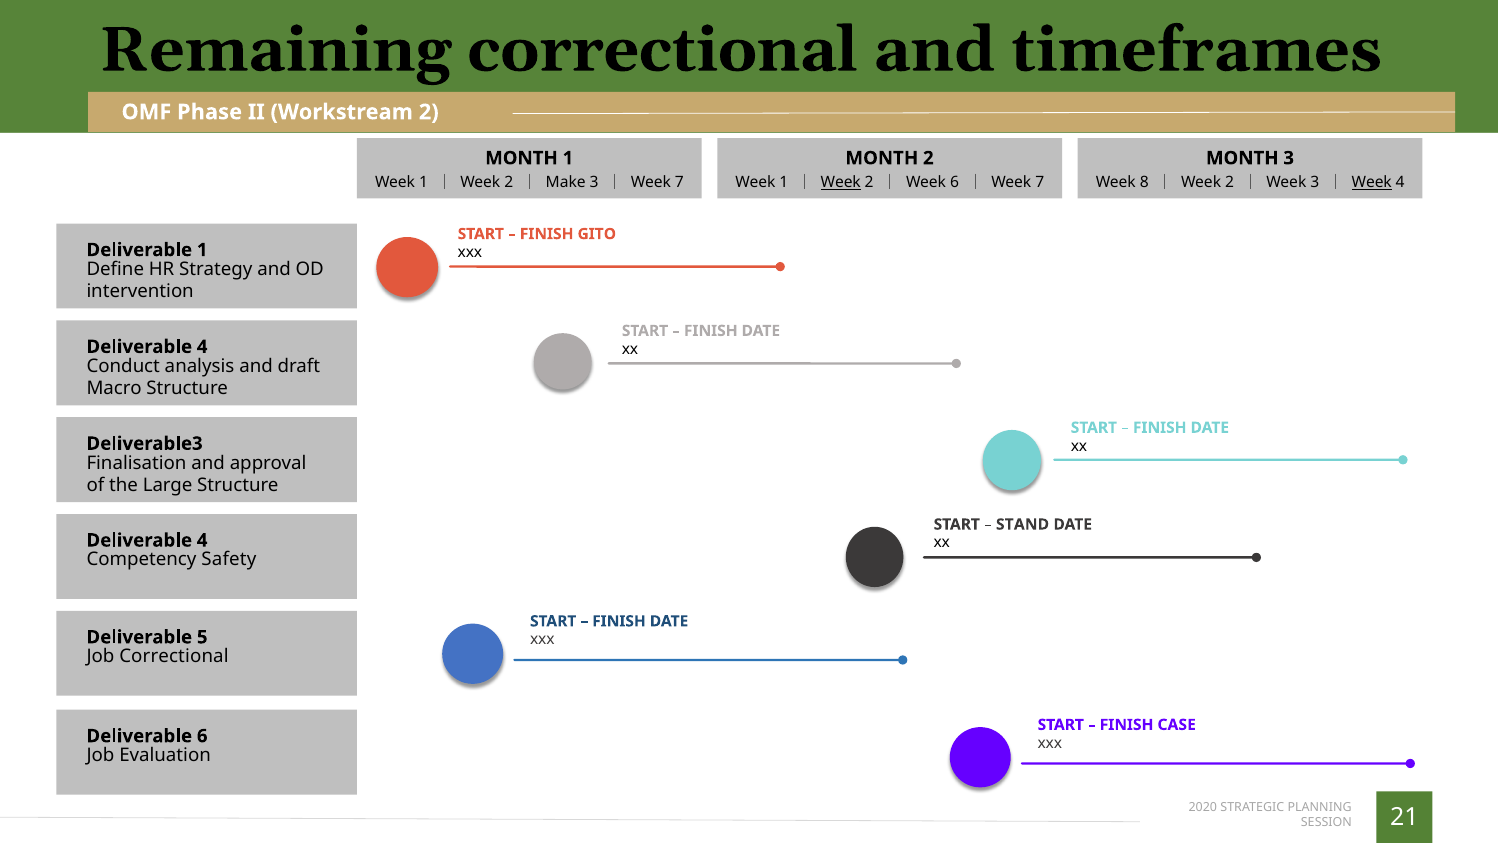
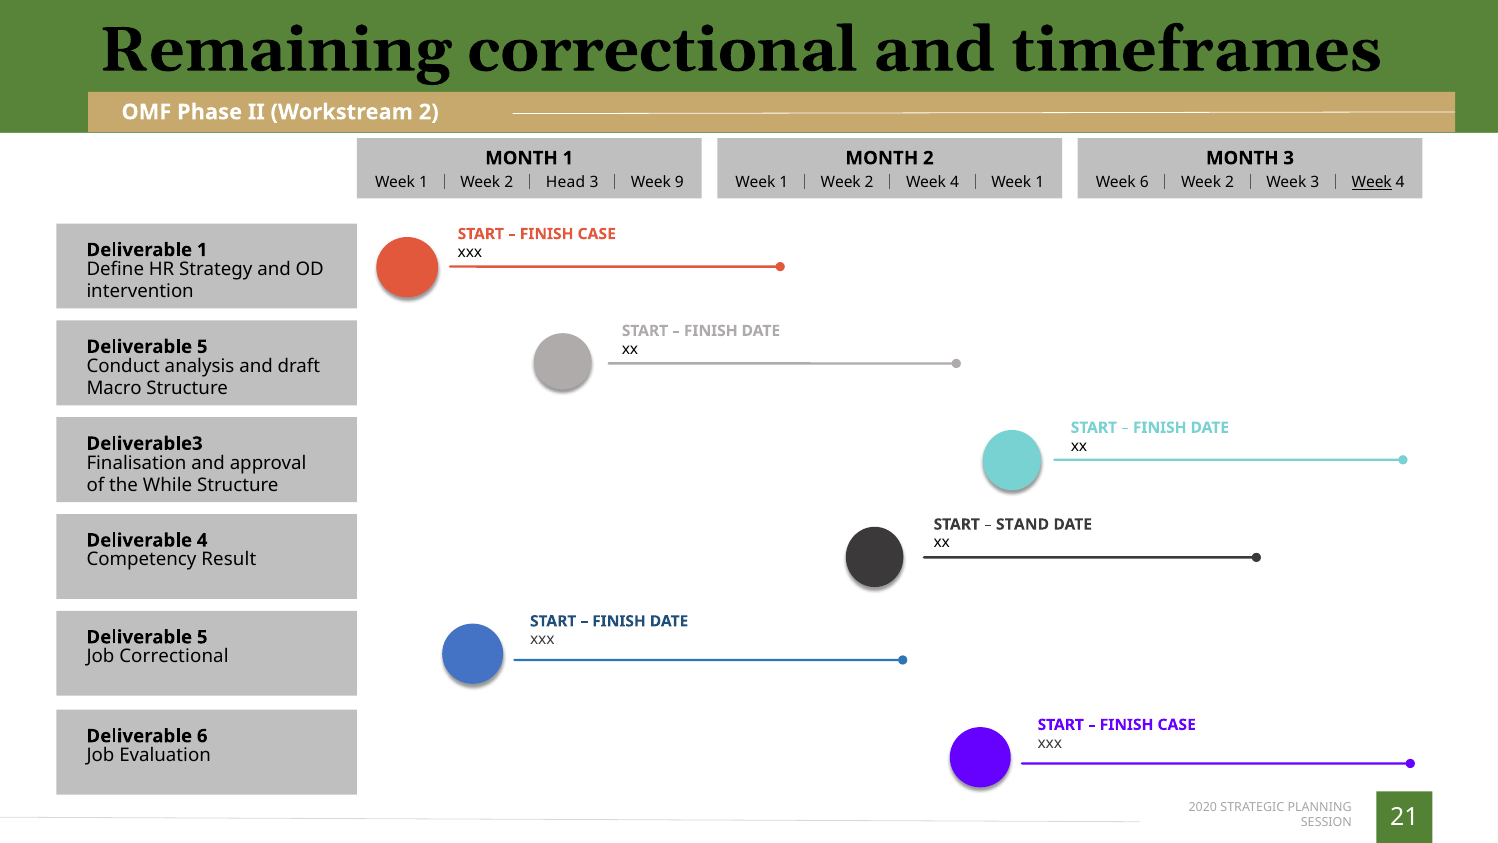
Make: Make -> Head (566, 182)
3 Week 7: 7 -> 9 (679, 182)
Week underline: present -> none (841, 182)
2 Week 6: 6 -> 4 (955, 182)
7: 7 -> 1 (1040, 182)
Week 8: 8 -> 6 (1144, 182)
GITO: GITO -> CASE (597, 234)
4: 4 -> 5 (202, 347)
Large: Large -> While (168, 485)
Safety: Safety -> Result (229, 560)
